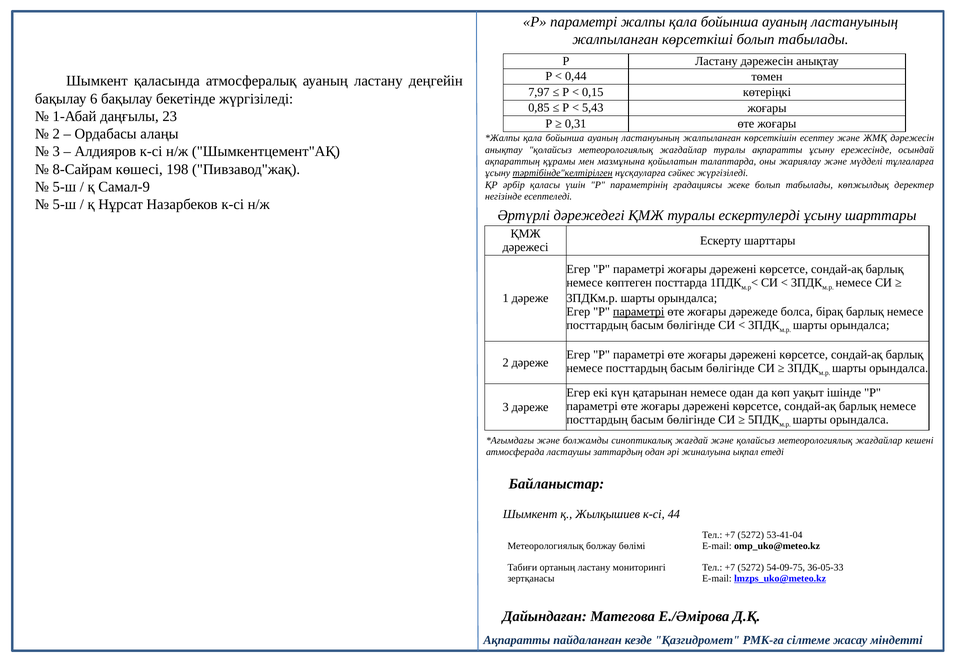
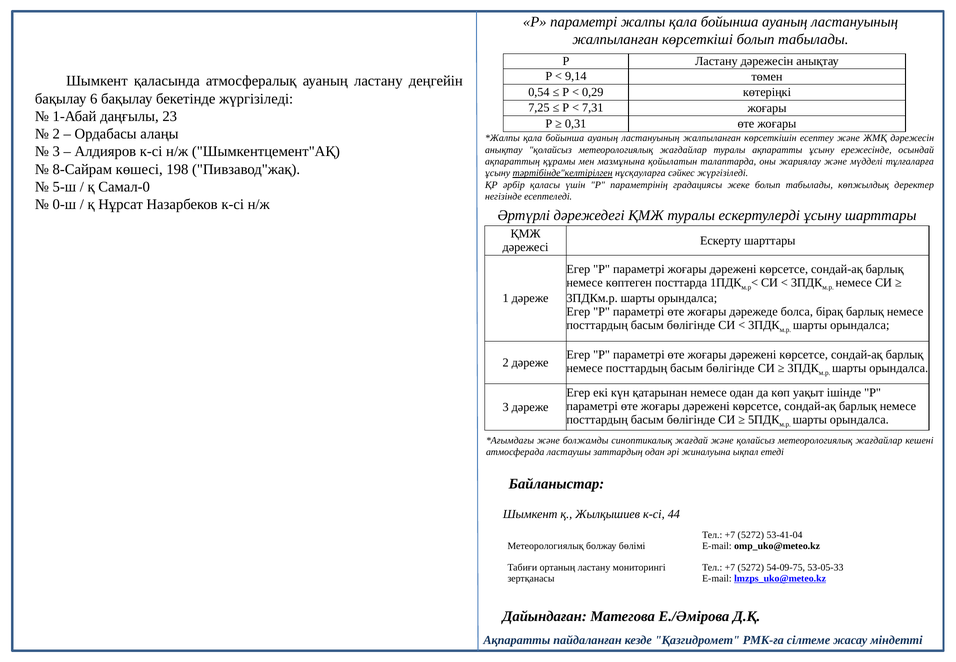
0,44: 0,44 -> 9,14 (576, 76)
7,97: 7,97 -> 0,54 (539, 92)
0,15: 0,15 -> 0,29 (593, 92)
0,85: 0,85 -> 7,25 (539, 108)
5,43: 5,43 -> 7,31 (593, 108)
Самал-9: Самал-9 -> Самал-0 (124, 187)
5-ш: 5-ш -> 0-ш (64, 205)
параметрі underline: present -> none (639, 312)
36-05-33: 36-05-33 -> 53-05-33 (825, 567)
